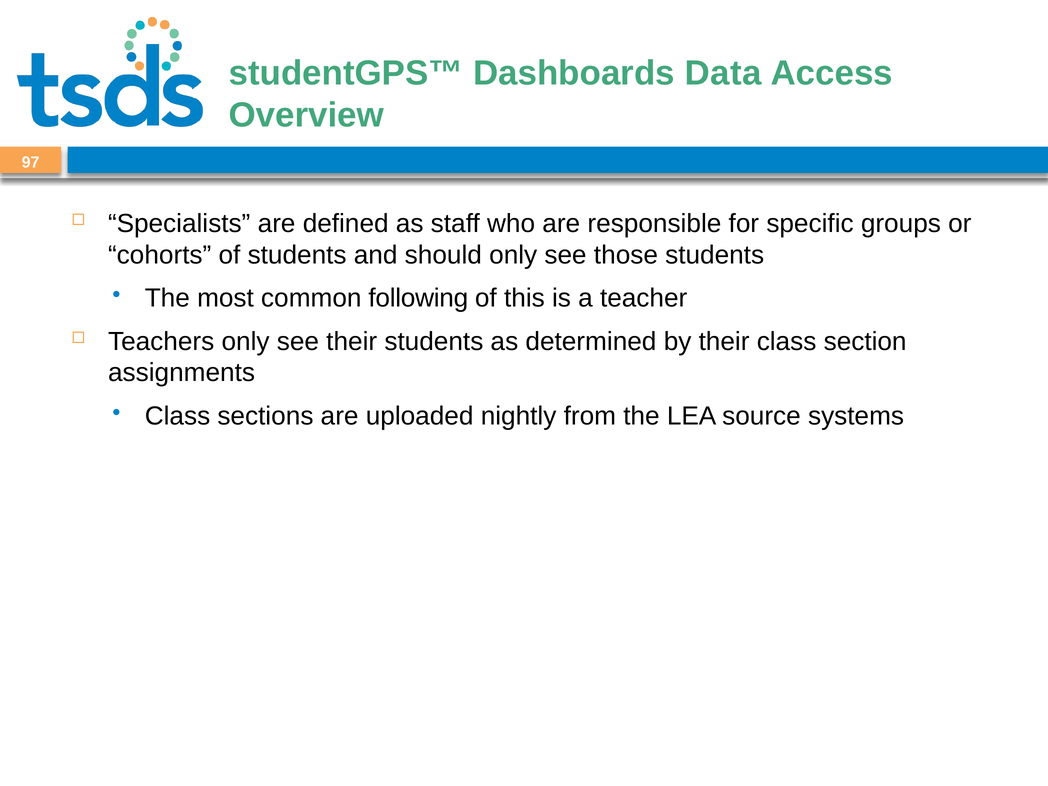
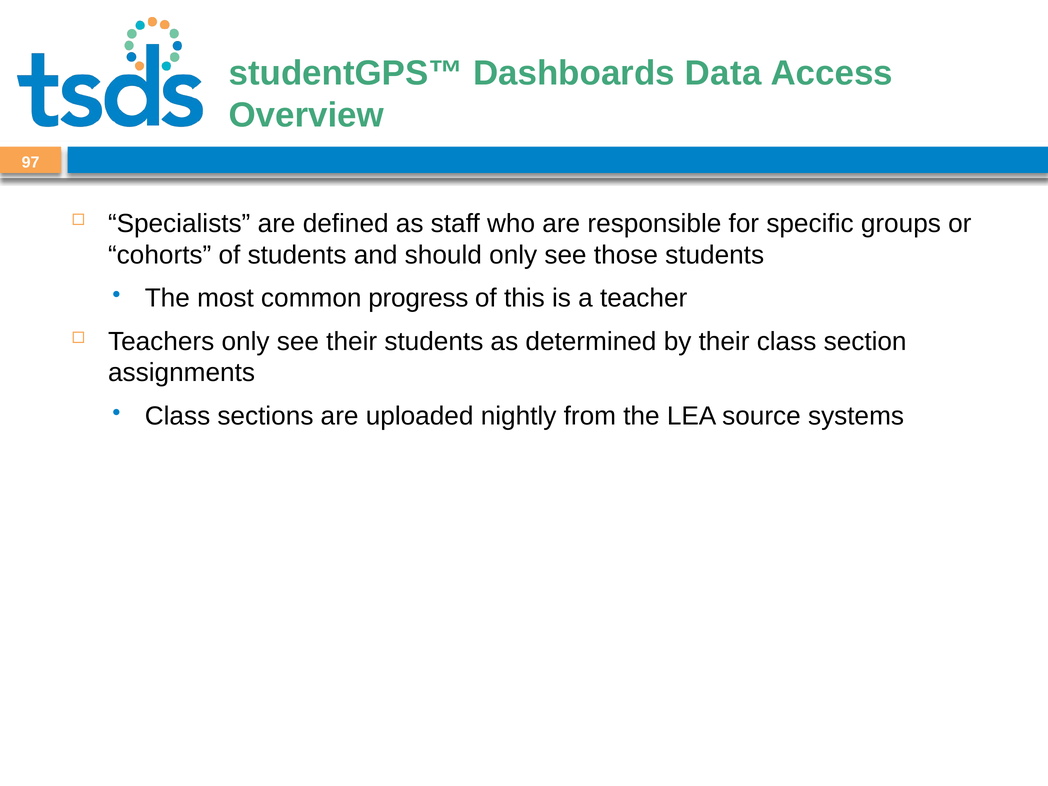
following: following -> progress (418, 298)
